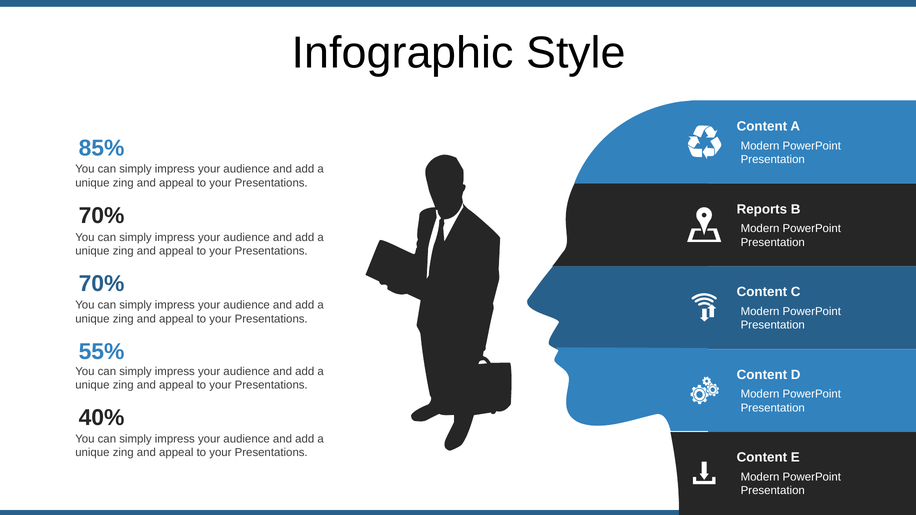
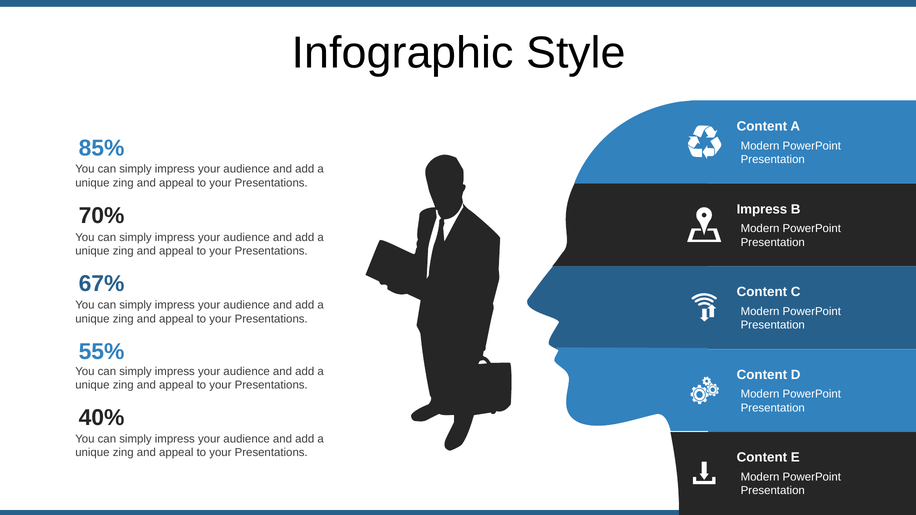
Reports: Reports -> Impress (762, 209)
70%: 70% -> 67% (102, 284)
